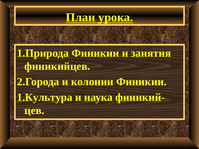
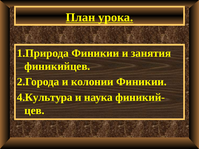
1.Культура: 1.Культура -> 4.Культура (45, 97)
